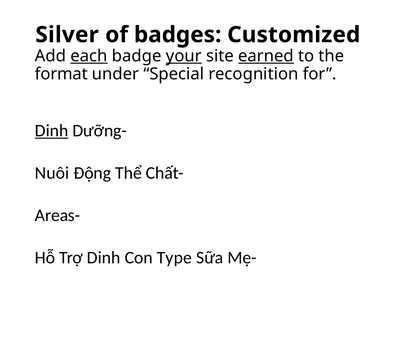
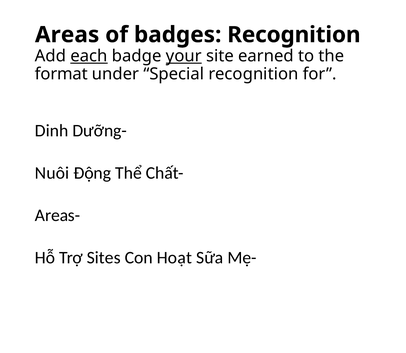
Silver: Silver -> Areas (67, 35)
badges Customized: Customized -> Recognition (294, 35)
earned underline: present -> none (266, 56)
Dinh underline: present -> none (52, 131)
Trợ Dinh: Dinh -> Sites (104, 258)
Type: Type -> Hoạt (174, 258)
